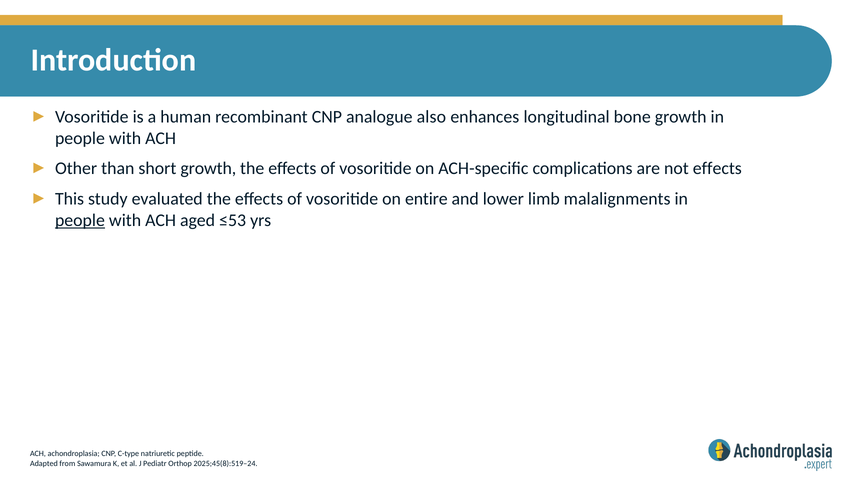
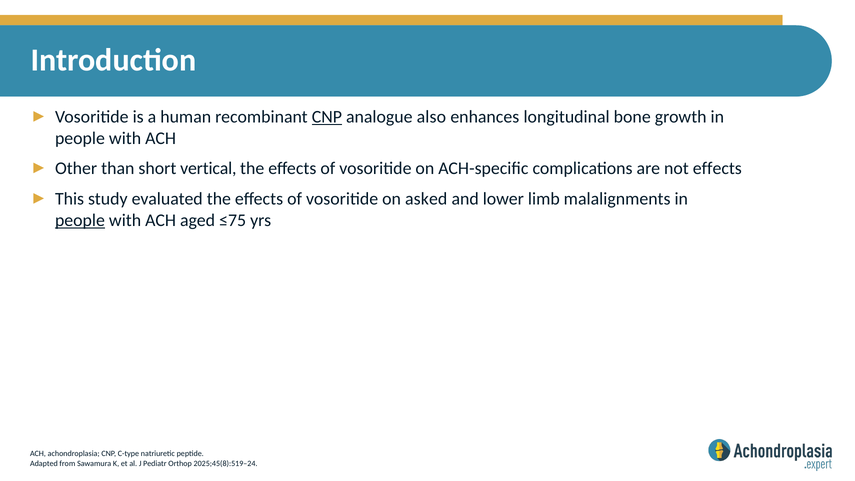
CNP underline: none -> present (327, 117)
short growth: growth -> vertical (208, 168)
entire: entire -> asked (426, 199)
≤53: ≤53 -> ≤75 (233, 220)
